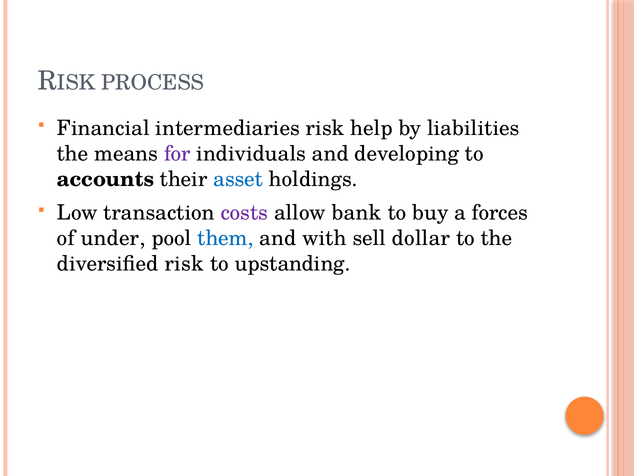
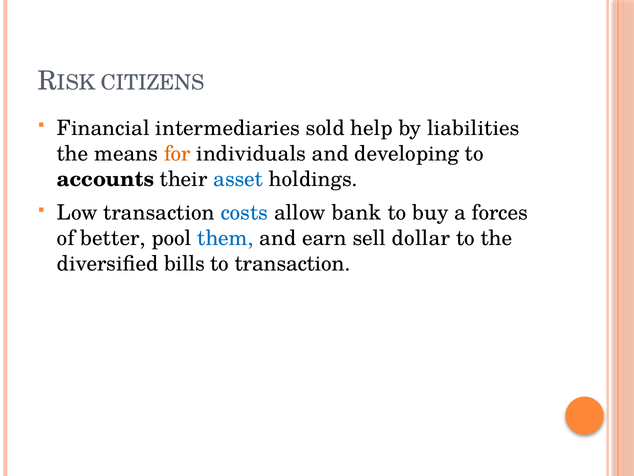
PROCESS: PROCESS -> CITIZENS (153, 83)
intermediaries risk: risk -> sold (325, 128)
for colour: purple -> orange (177, 154)
costs colour: purple -> blue (244, 213)
under: under -> better (113, 238)
with: with -> earn (324, 238)
diversified risk: risk -> bills (184, 263)
to upstanding: upstanding -> transaction (293, 263)
